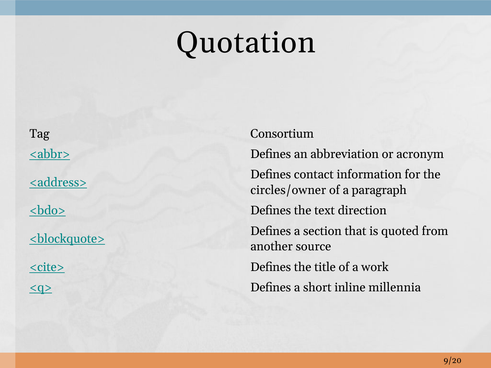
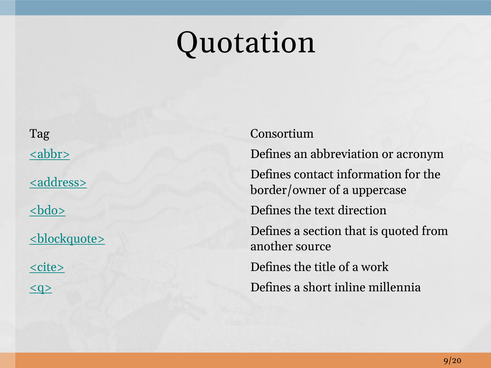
circles/owner: circles/owner -> border/owner (288, 190)
paragraph: paragraph -> uppercase (379, 190)
